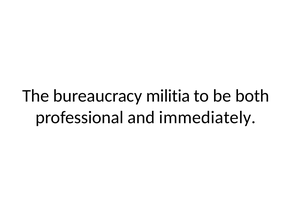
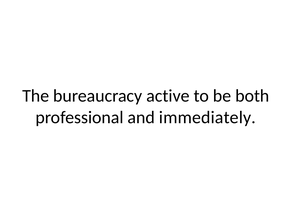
militia: militia -> active (168, 96)
